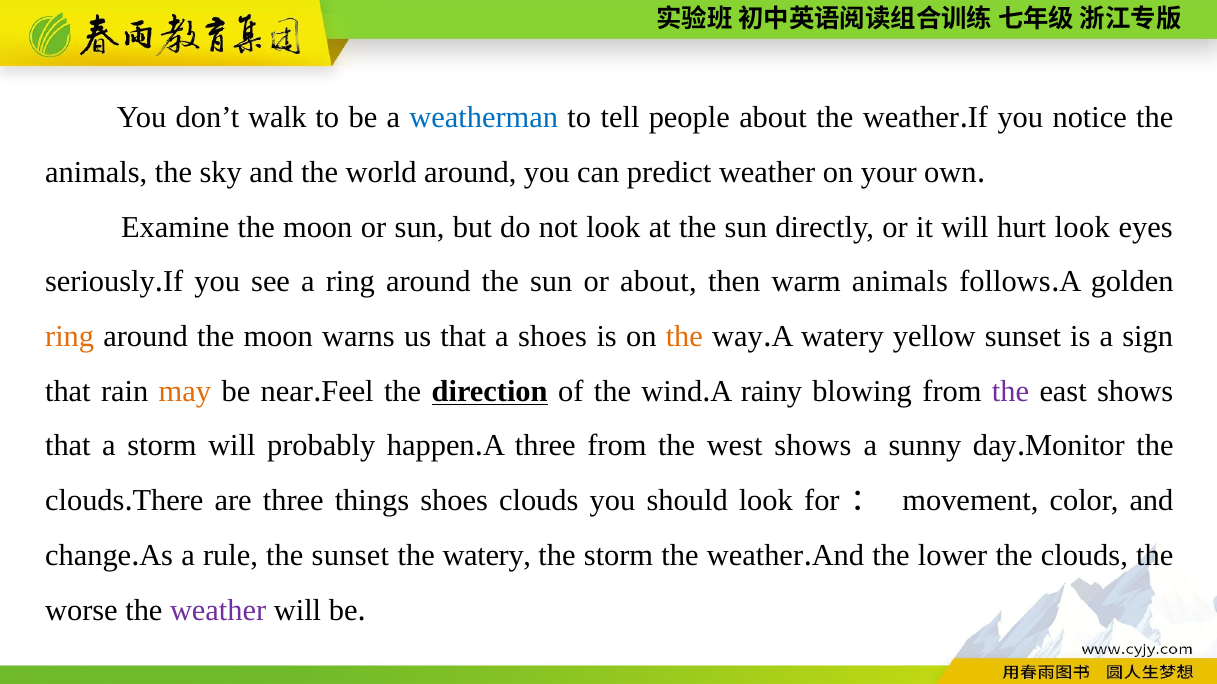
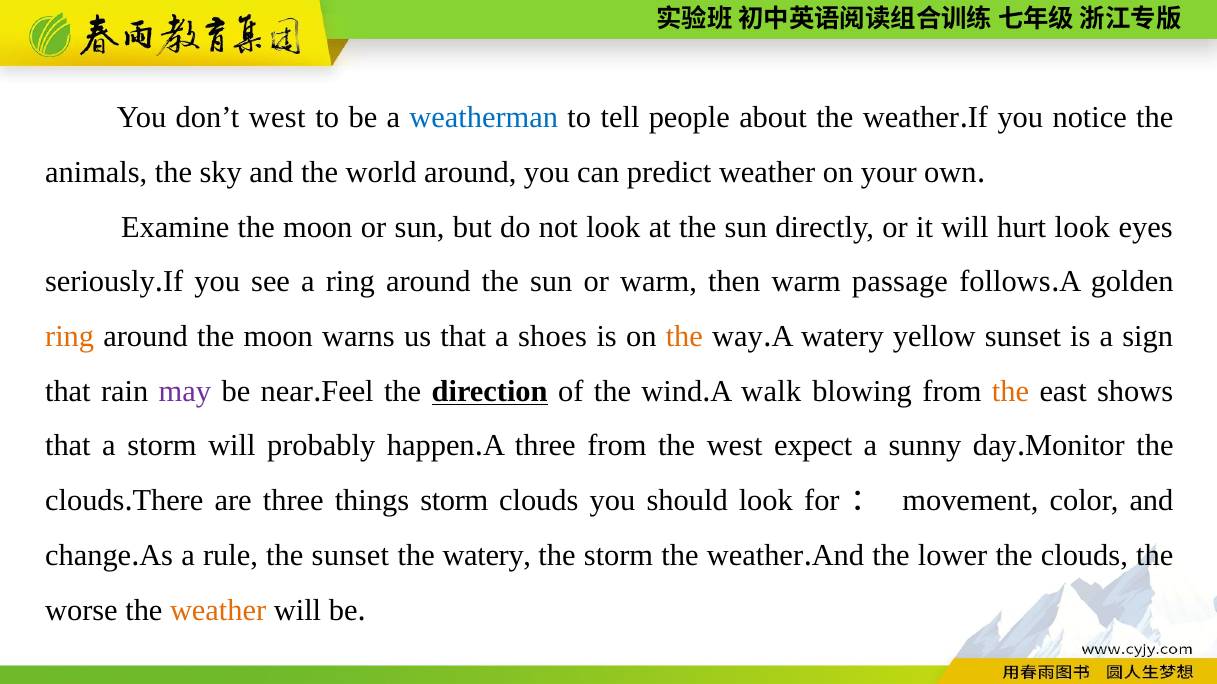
don’t walk: walk -> west (277, 118)
or about: about -> warm (659, 282)
warm animals: animals -> passage (900, 282)
may colour: orange -> purple (185, 392)
rainy: rainy -> walk (771, 392)
the colour: purple -> orange (1010, 392)
west shows: shows -> expect (813, 446)
things shoes: shoes -> storm (454, 501)
weather colour: purple -> orange (218, 611)
